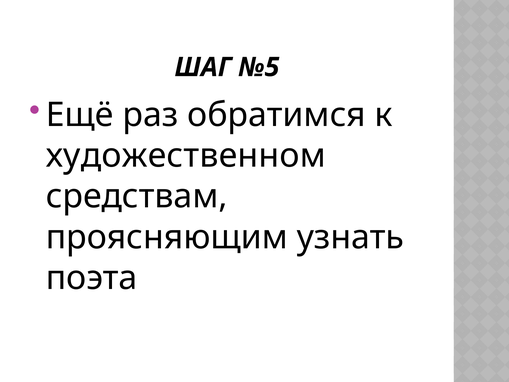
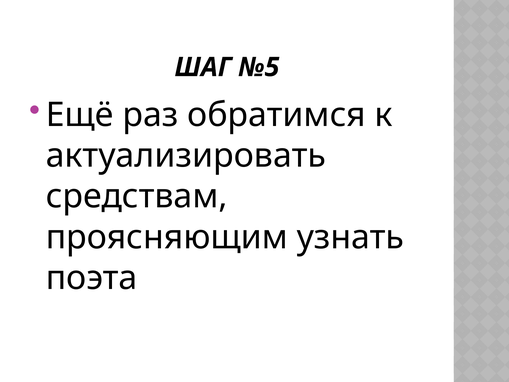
художественном: художественном -> актуализировать (186, 156)
